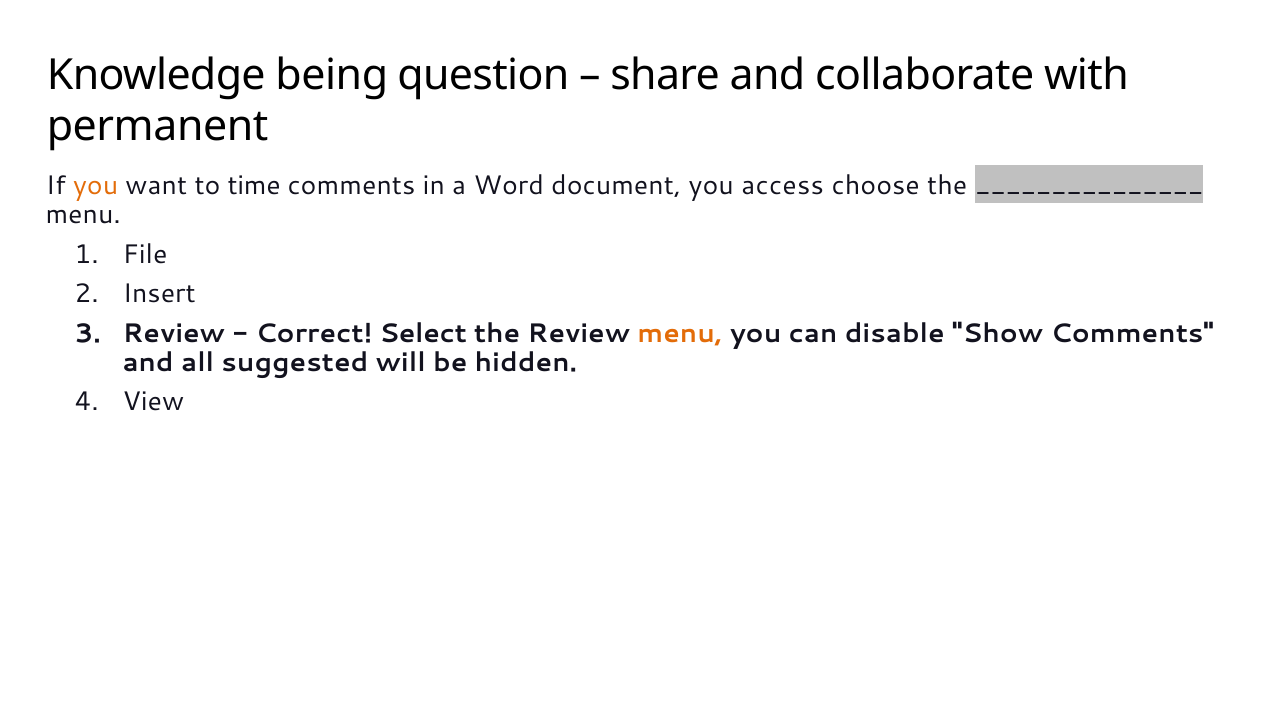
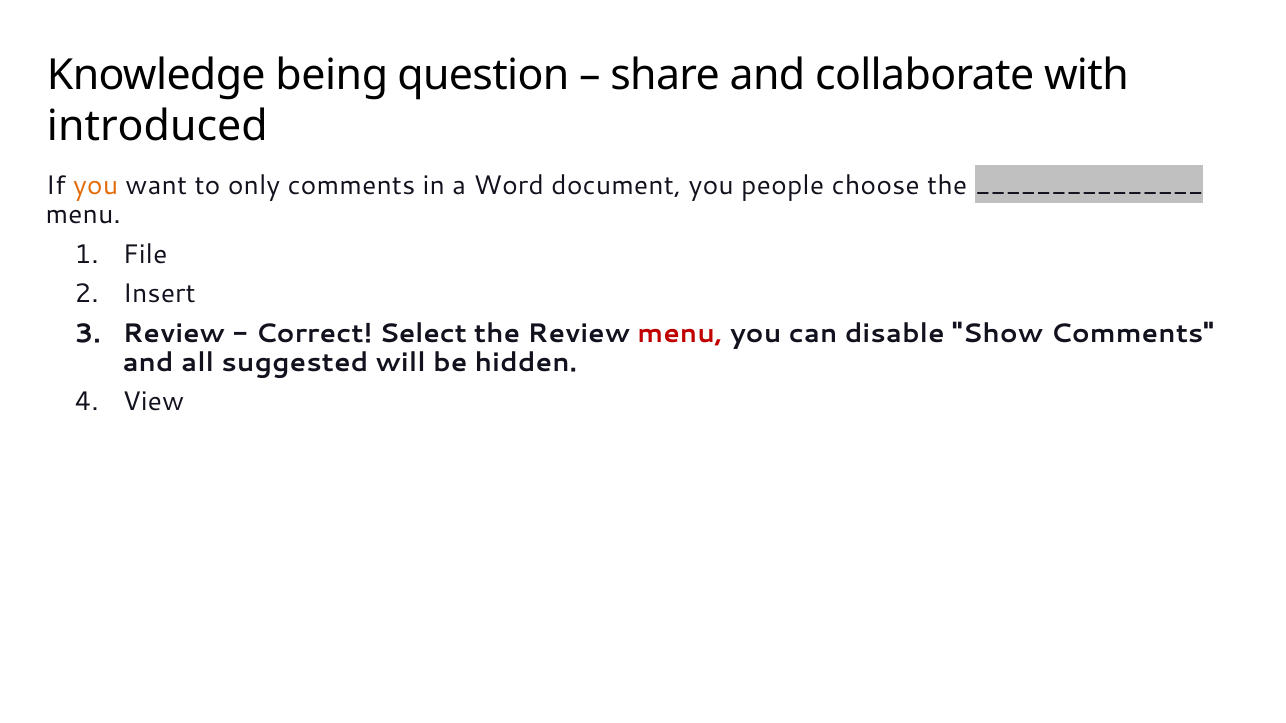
permanent: permanent -> introduced (157, 127)
time: time -> only (254, 186)
access: access -> people (783, 186)
menu colour: orange -> red (680, 334)
